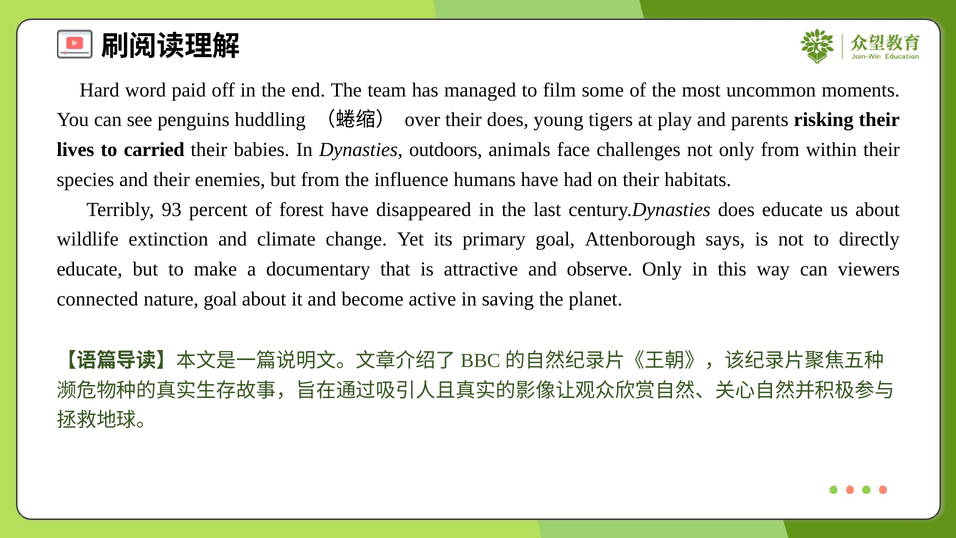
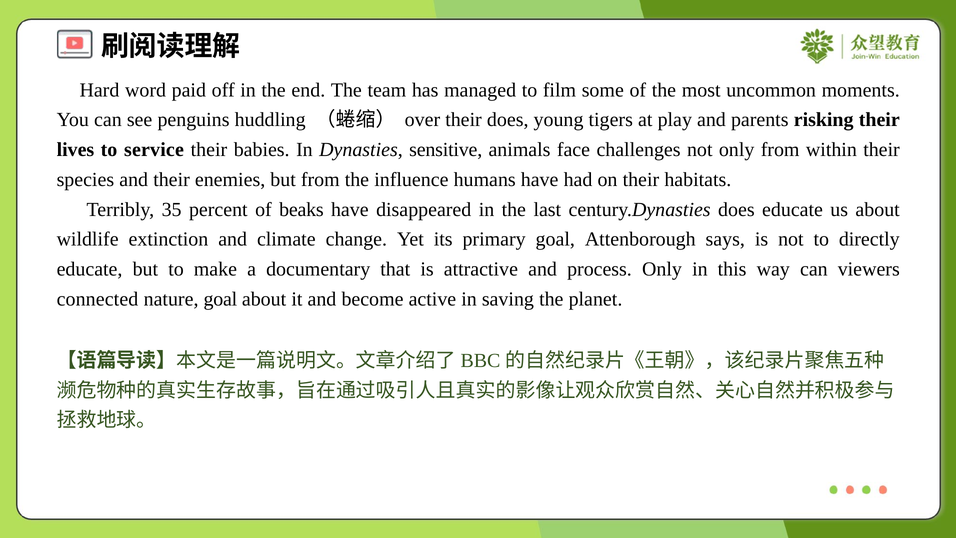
carried: carried -> service (154, 150)
outdoors: outdoors -> sensitive (446, 150)
93: 93 -> 35 (172, 209)
forest: forest -> beaks (301, 209)
observe: observe -> process (600, 269)
